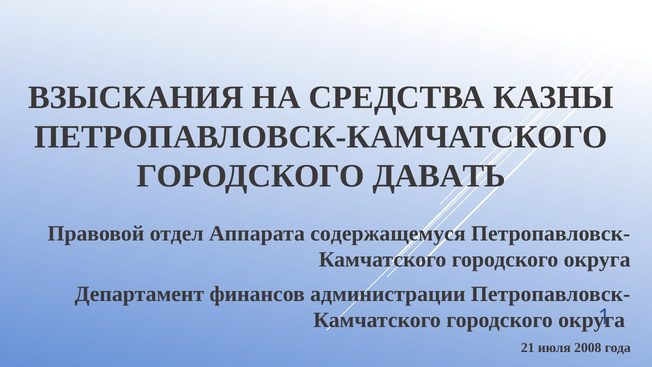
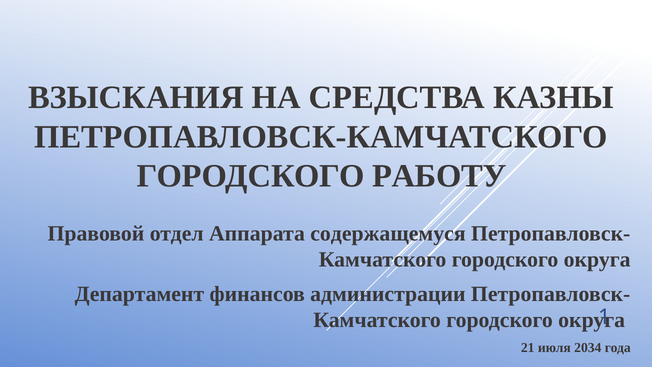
ДАВАТЬ: ДАВАТЬ -> РАБОТУ (439, 176)
2008: 2008 -> 2034 (588, 347)
